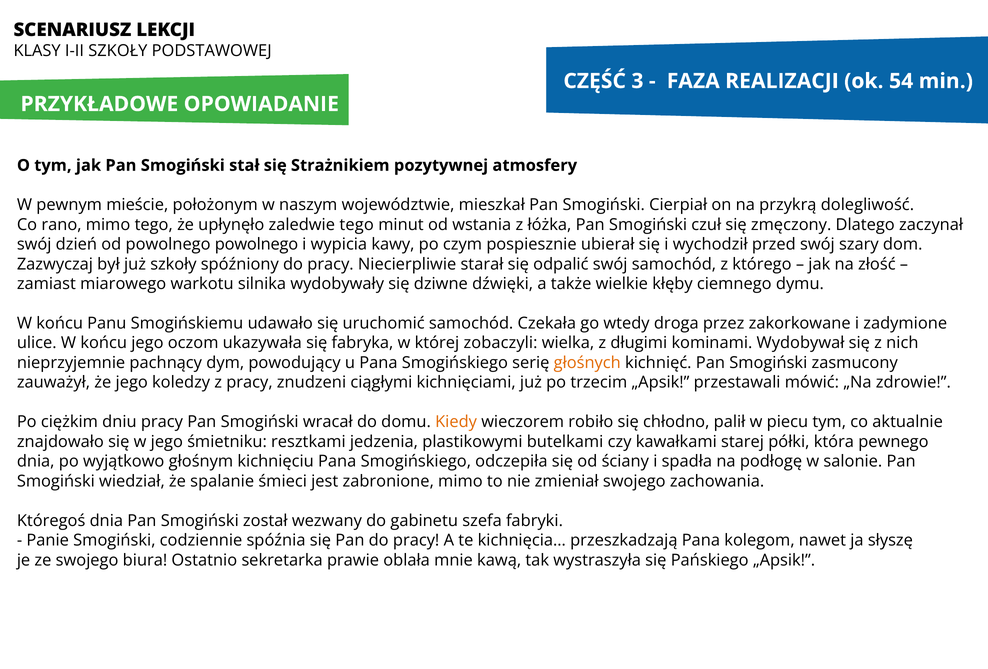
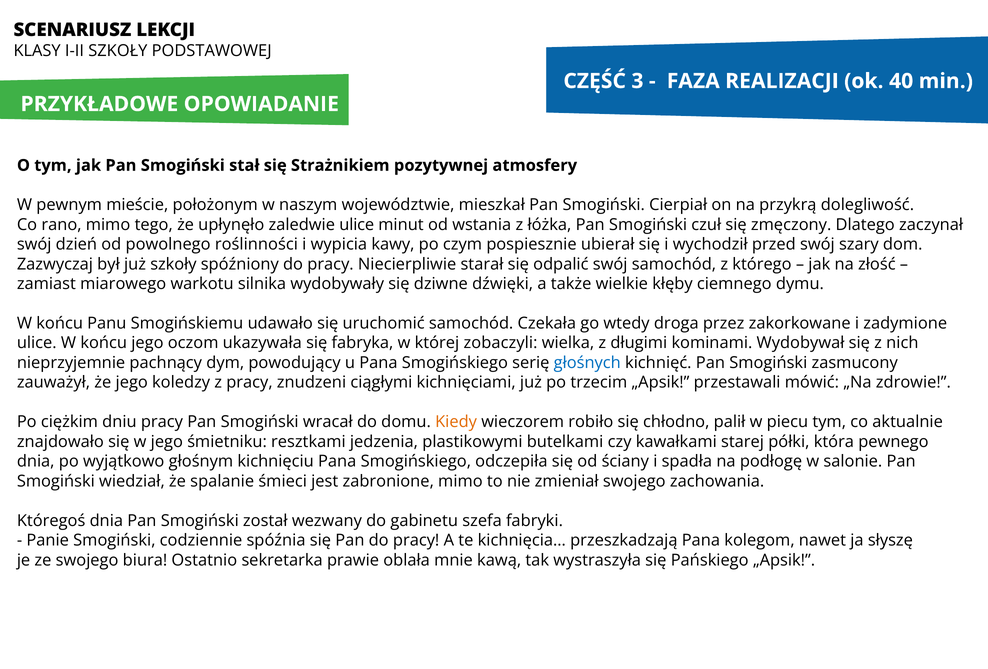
54: 54 -> 40 (901, 81)
zaledwie tego: tego -> ulice (357, 225)
powolnego powolnego: powolnego -> roślinności (256, 244)
głośnych colour: orange -> blue (587, 363)
